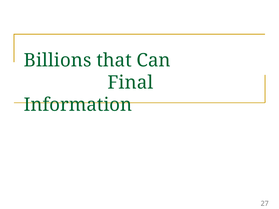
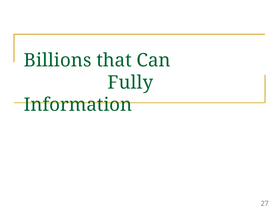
Final: Final -> Fully (130, 83)
